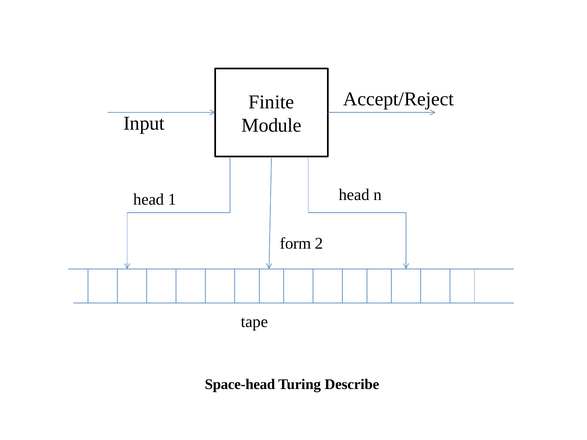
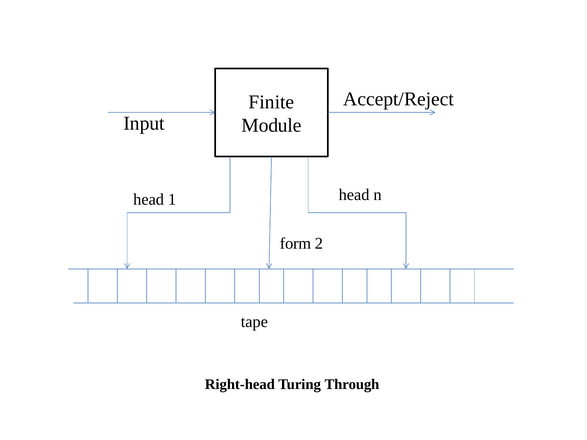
Space-head: Space-head -> Right-head (240, 384)
Describe: Describe -> Through (352, 384)
